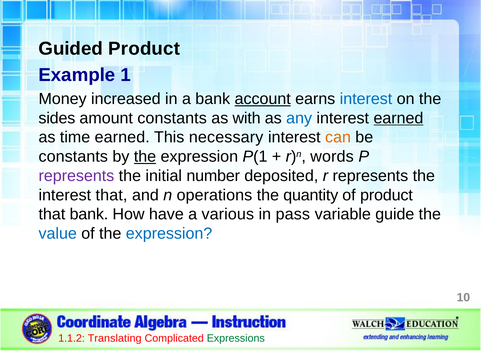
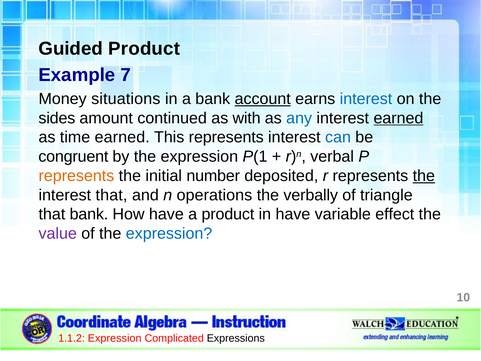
1: 1 -> 7 (126, 75)
increased: increased -> situations (126, 99)
amount constants: constants -> continued (172, 118)
This necessary: necessary -> represents (226, 137)
can colour: orange -> blue (338, 137)
constants: constants -> congruent (73, 156)
the underline: present -> none (145, 156)
words: words -> verbal (332, 156)
represents colour: purple -> orange (76, 176)
the underline: none -> present (424, 176)
quantity: quantity -> verbally (311, 195)
of product: product -> triangle (386, 195)
a various: various -> product (228, 214)
in pass: pass -> have (293, 214)
guide: guide -> effect (395, 214)
value colour: blue -> purple (58, 233)
1.1.2 Translating: Translating -> Expression (115, 338)
Expressions colour: green -> black (236, 338)
